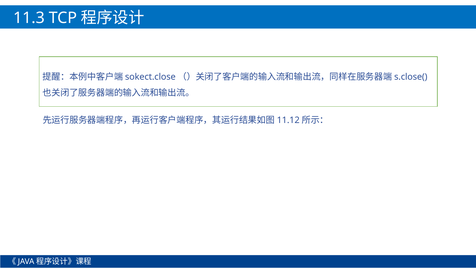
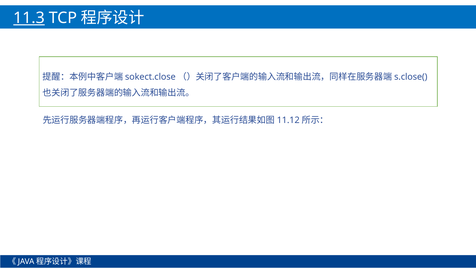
11.3 underline: none -> present (29, 18)
